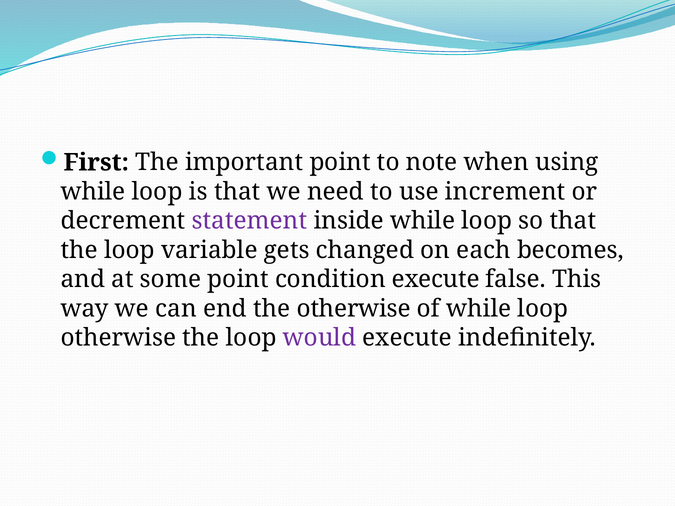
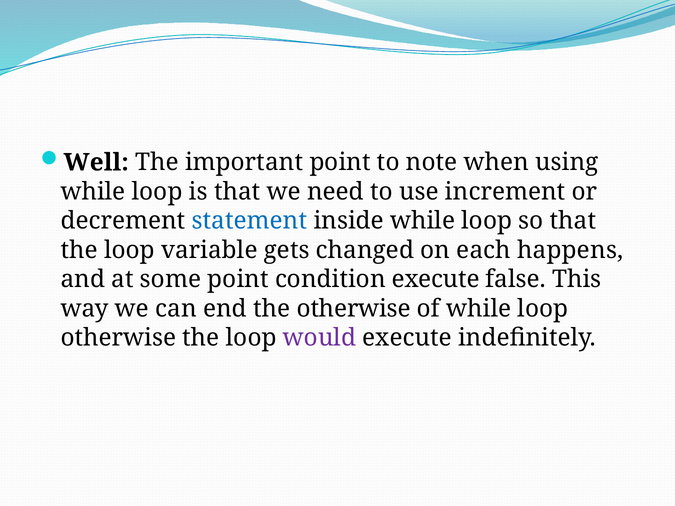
First: First -> Well (96, 163)
statement colour: purple -> blue (250, 221)
becomes: becomes -> happens (570, 250)
